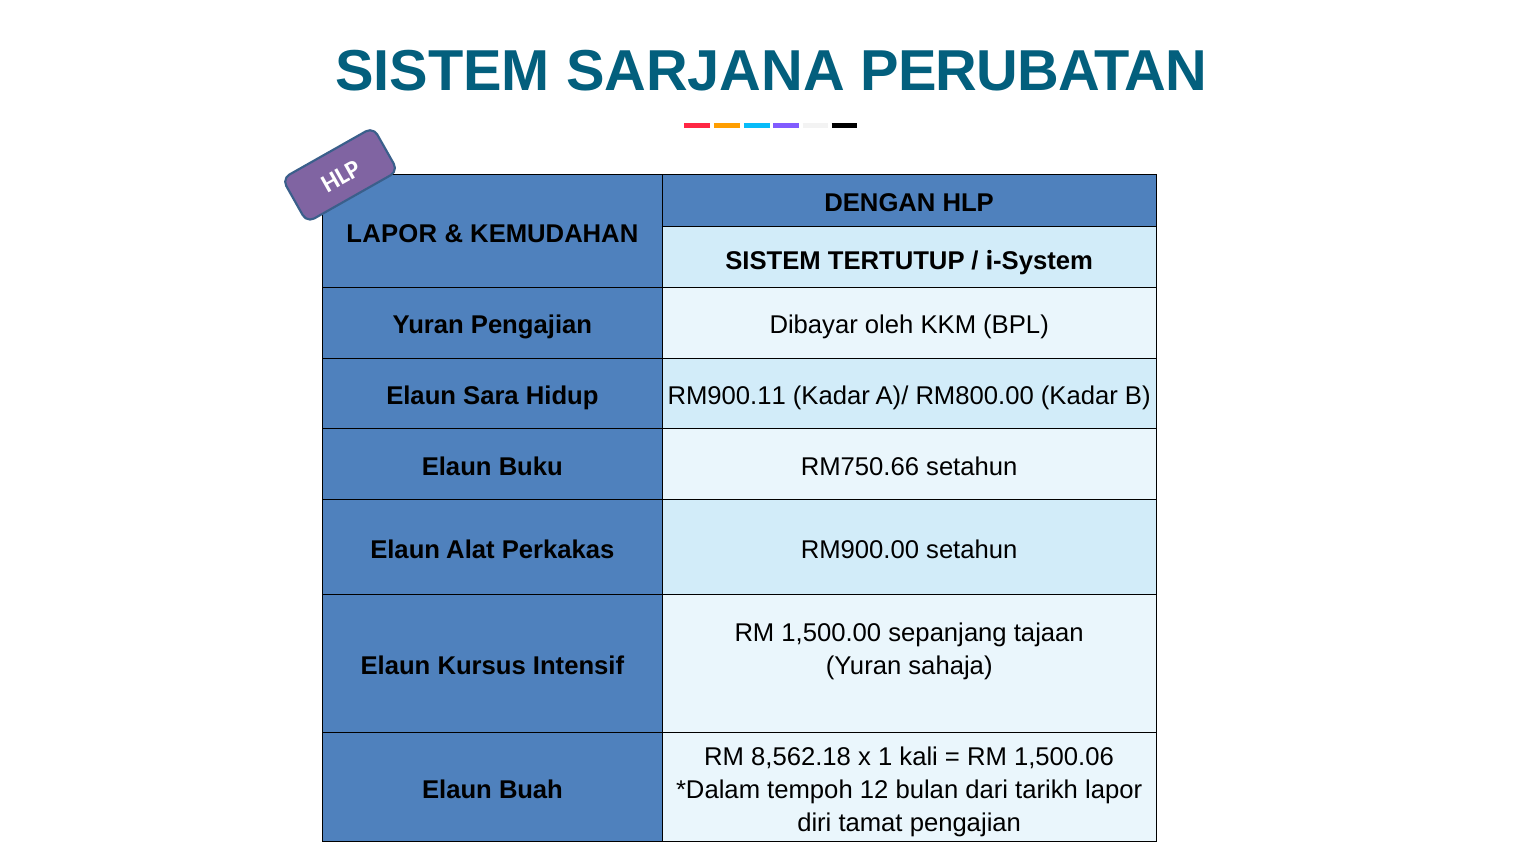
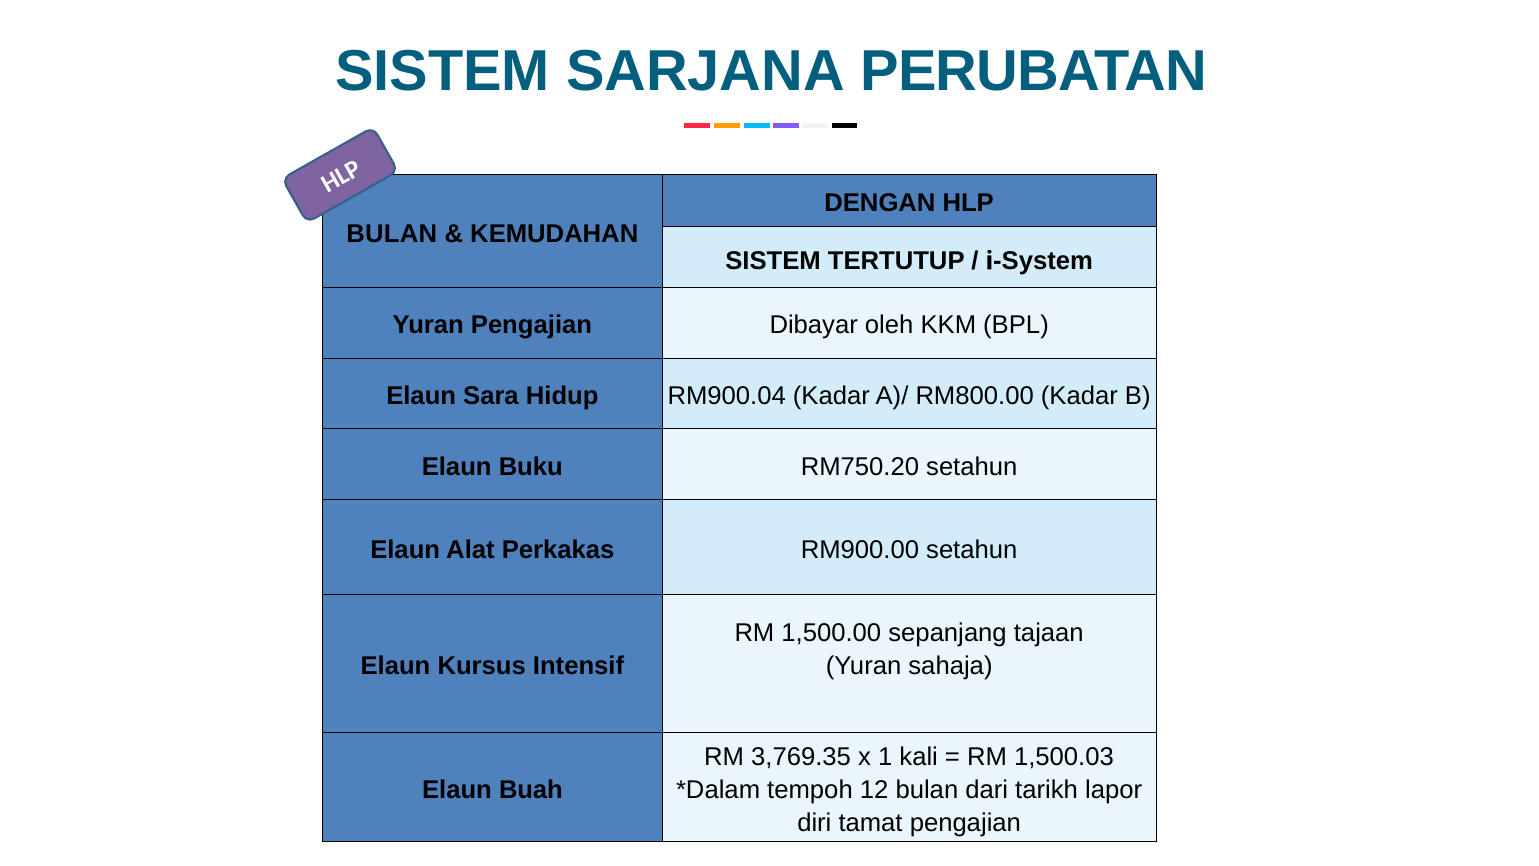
LAPOR: LAPOR -> BULAN (392, 234)
RM900.11: RM900.11 -> RM900.04 (727, 396)
RM750.66: RM750.66 -> RM750.20 (860, 467)
8,562.18: 8,562.18 -> 3,769.35 (801, 757)
1,500.06: 1,500.06 -> 1,500.03 (1064, 757)
